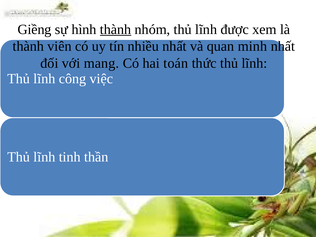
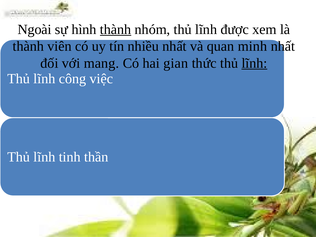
Giềng: Giềng -> Ngoài (35, 29)
toán: toán -> gian (176, 63)
lĩnh underline: none -> present (254, 63)
